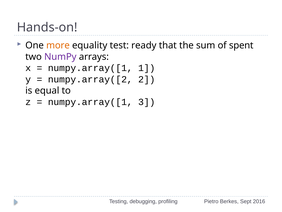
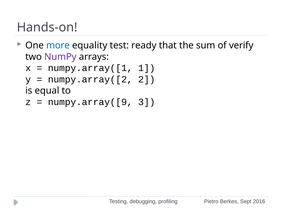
more colour: orange -> blue (58, 45)
spent: spent -> verify (241, 45)
numpy.array([1: numpy.array([1 -> numpy.array([9 (90, 102)
